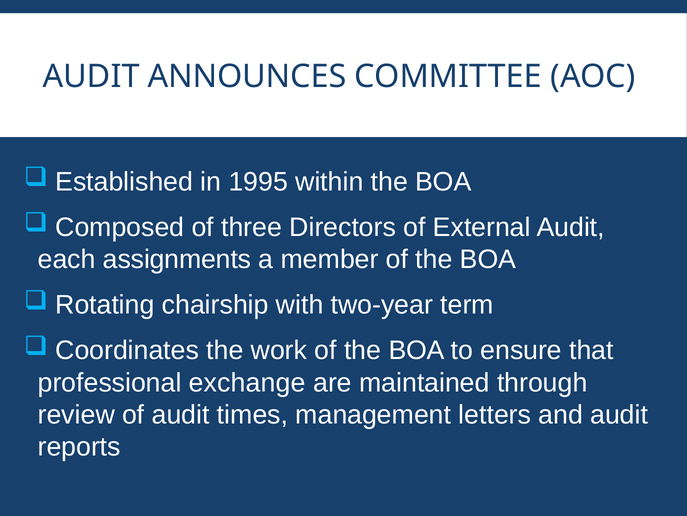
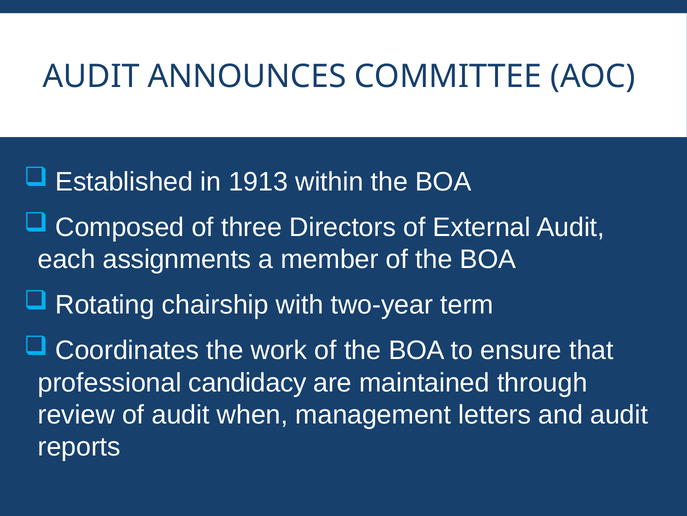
1995: 1995 -> 1913 (258, 182)
exchange: exchange -> candidacy (248, 382)
times: times -> when (253, 414)
